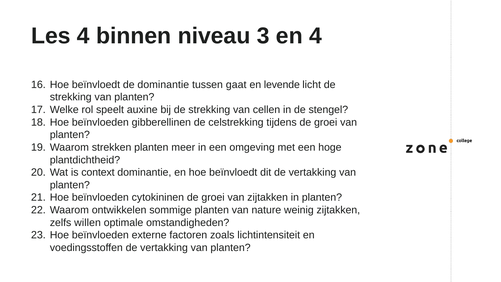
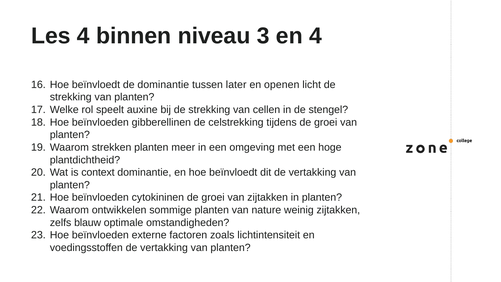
gaat: gaat -> later (236, 85)
levende: levende -> openen (282, 85)
willen: willen -> blauw (88, 222)
